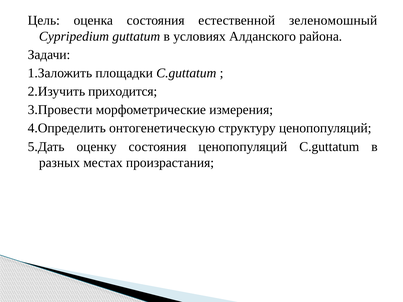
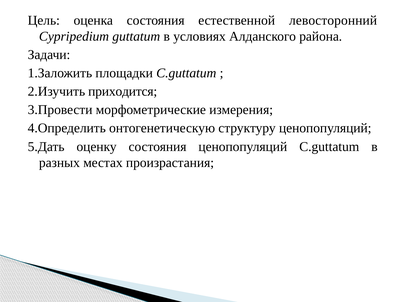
зеленомошный: зеленомошный -> левосторонний (333, 20)
